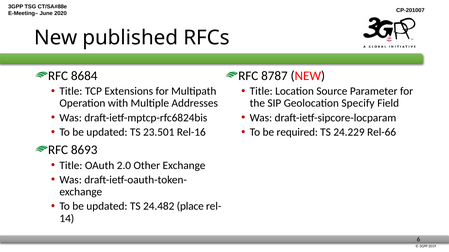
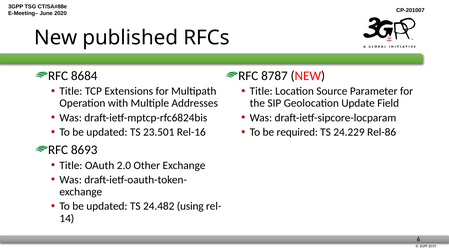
Specify: Specify -> Update (358, 104)
Rel-66: Rel-66 -> Rel-86 (382, 132)
place: place -> using (190, 207)
